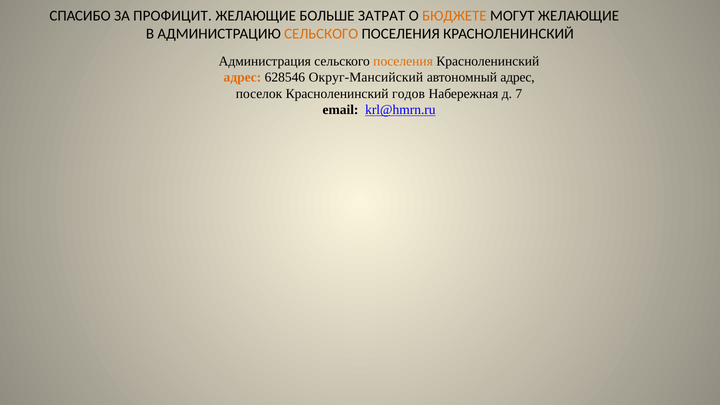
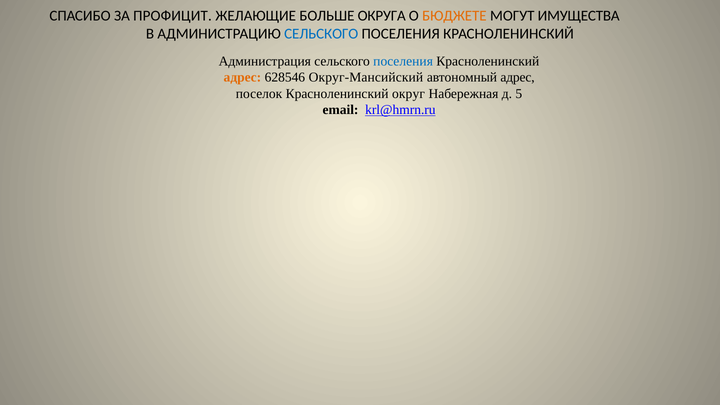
ЗАТРАТ: ЗАТРАТ -> ОКРУГА (382, 16)
МОГУТ ЖЕЛАЮЩИЕ: ЖЕЛАЮЩИЕ -> ИМУЩЕСТВА (579, 16)
СЕЛЬСКОГО colour: orange -> blue (321, 34)
поселения colour: orange -> blue (403, 61)
годов: годов -> округ (408, 94)
7: 7 -> 5 (519, 94)
